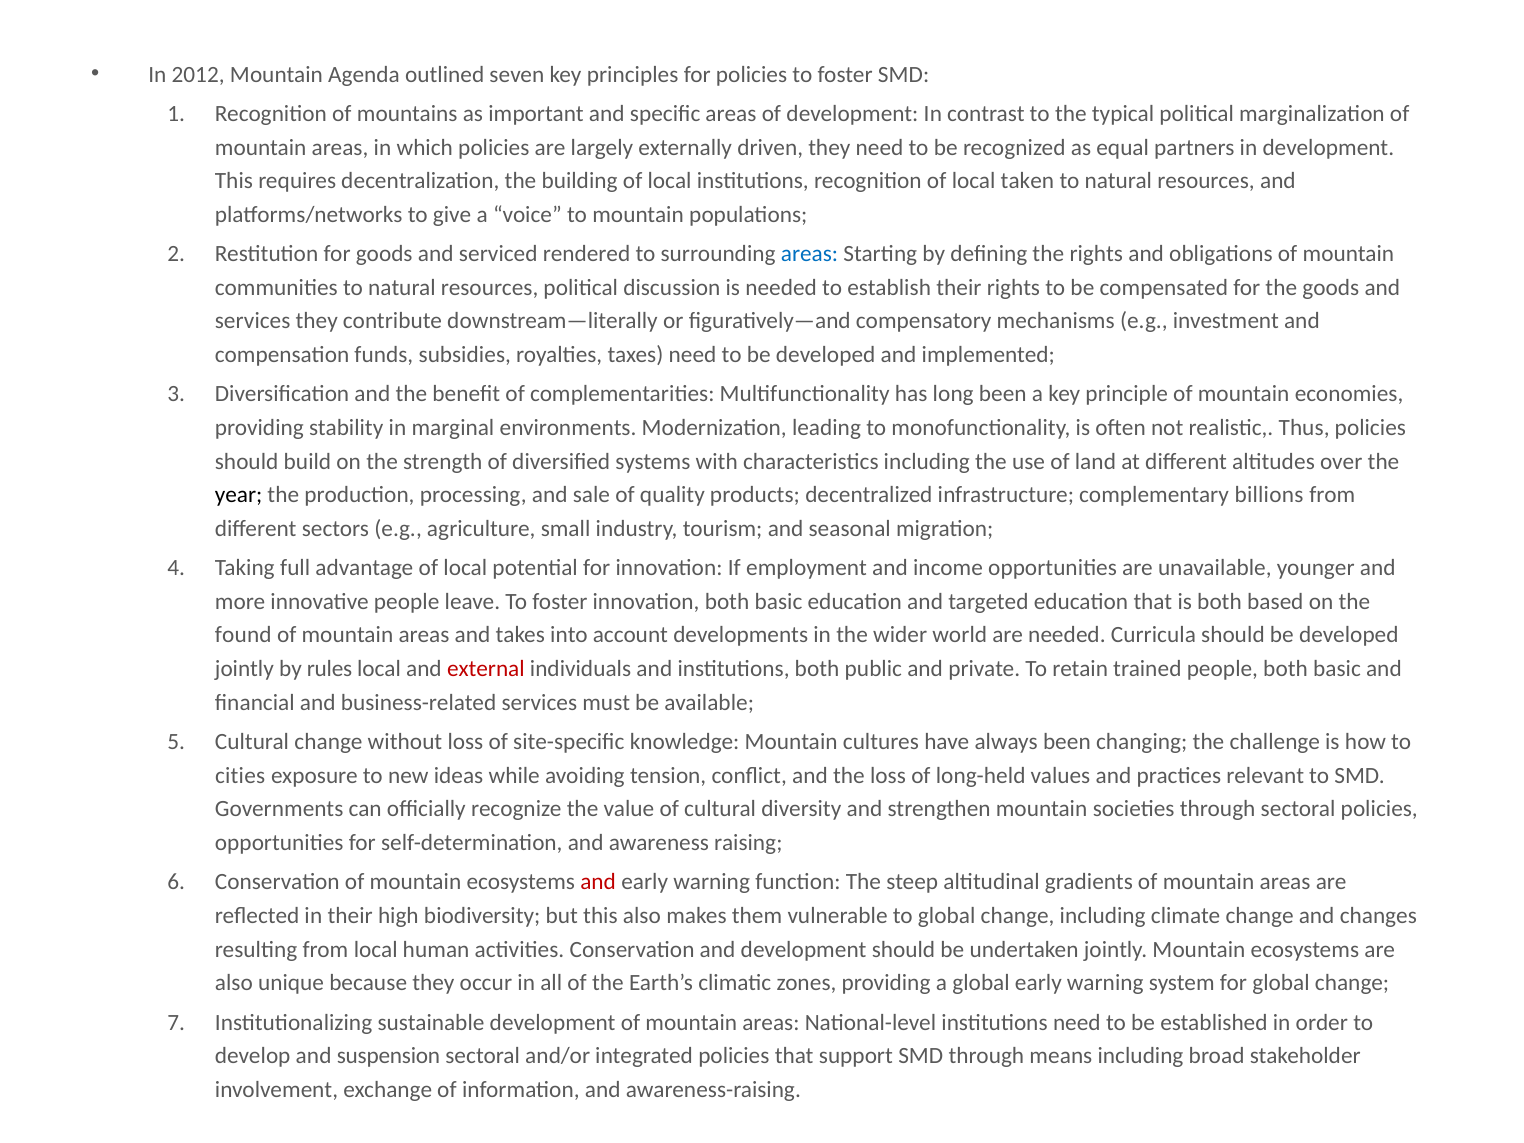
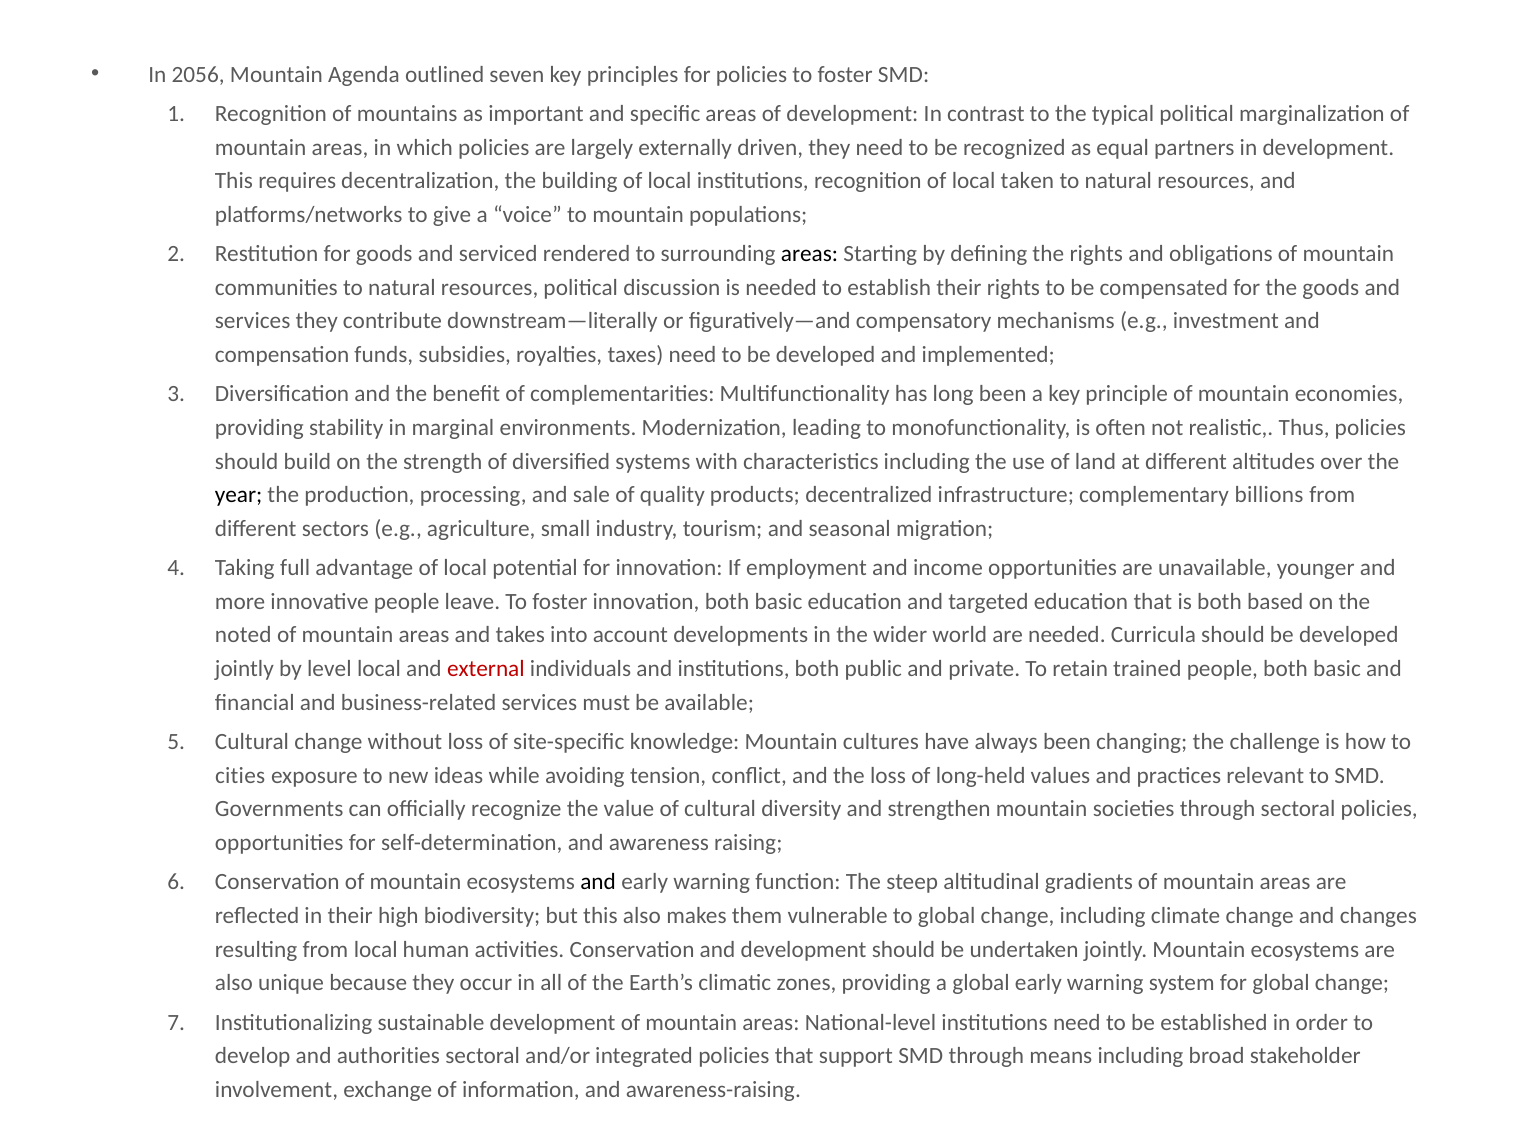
2012: 2012 -> 2056 (198, 74)
areas colour: blue -> black (809, 254)
found: found -> noted (243, 635)
rules: rules -> level (329, 669)
and colour: red -> black (598, 882)
suspension: suspension -> authorities (388, 1056)
